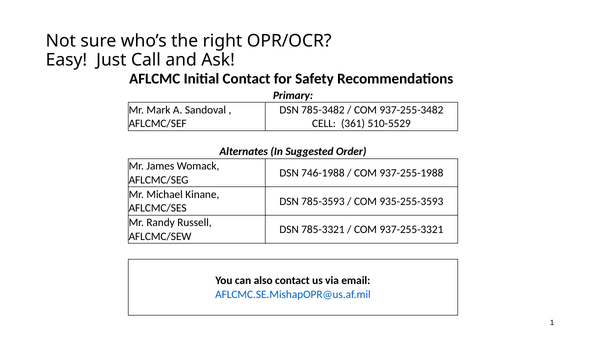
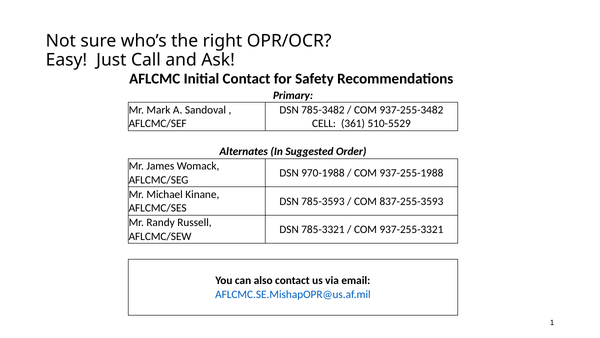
746-1988: 746-1988 -> 970-1988 (323, 173)
935-255-3593: 935-255-3593 -> 837-255-3593 (411, 201)
